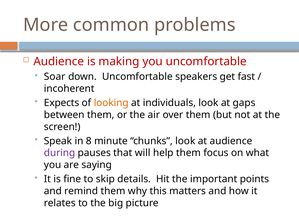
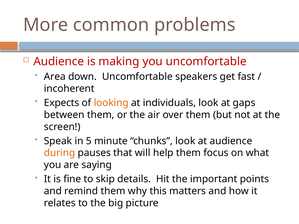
Soar: Soar -> Area (55, 77)
8: 8 -> 5 (89, 141)
during colour: purple -> orange (60, 153)
